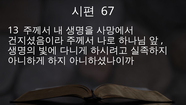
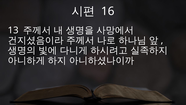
67: 67 -> 16 (108, 11)
